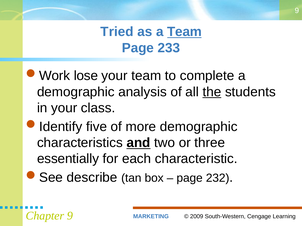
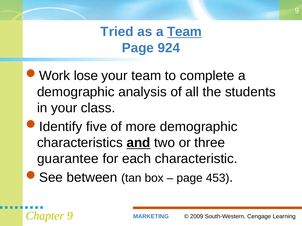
233: 233 -> 924 (169, 48)
the underline: present -> none (212, 92)
essentially: essentially -> guarantee (68, 159)
describe: describe -> between (92, 178)
232: 232 -> 453 (218, 179)
